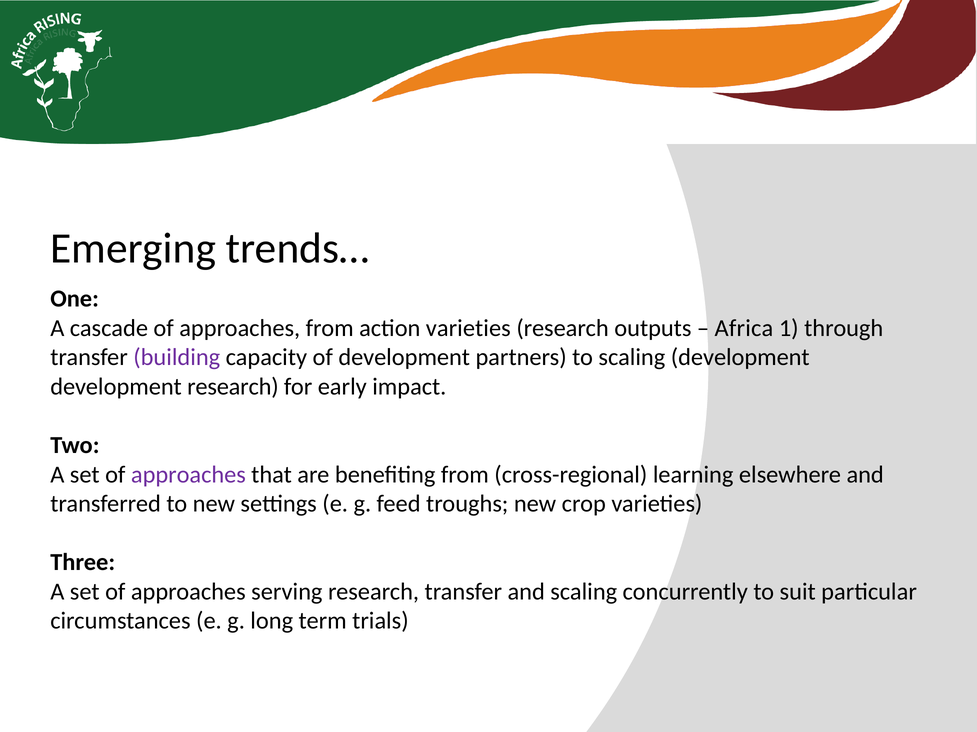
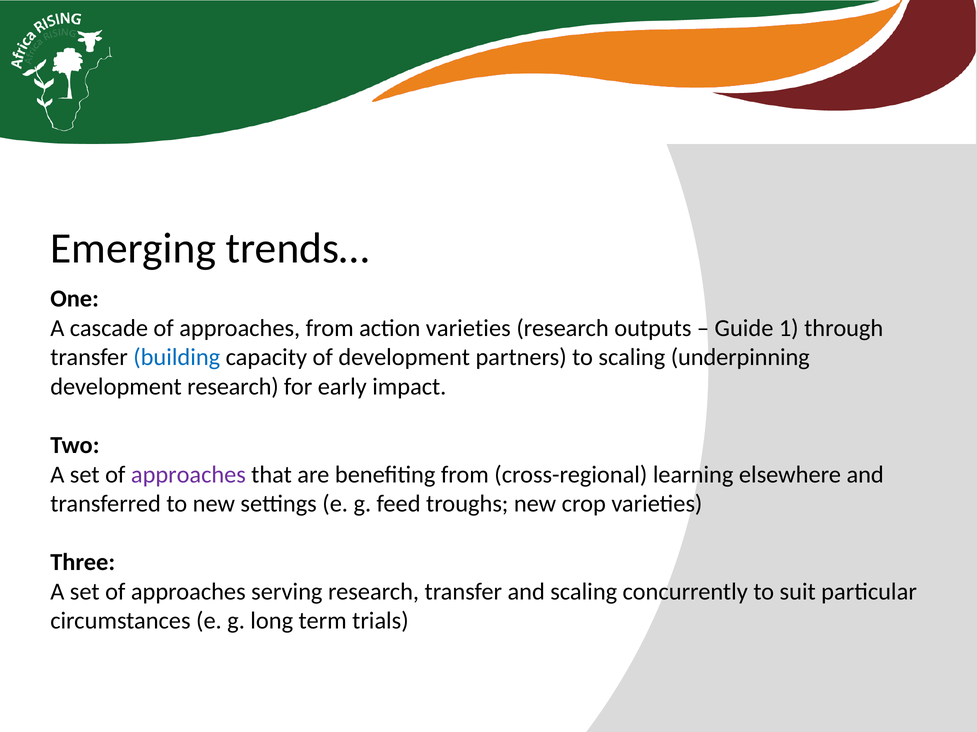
Africa: Africa -> Guide (744, 328)
building colour: purple -> blue (177, 358)
scaling development: development -> underpinning (740, 358)
